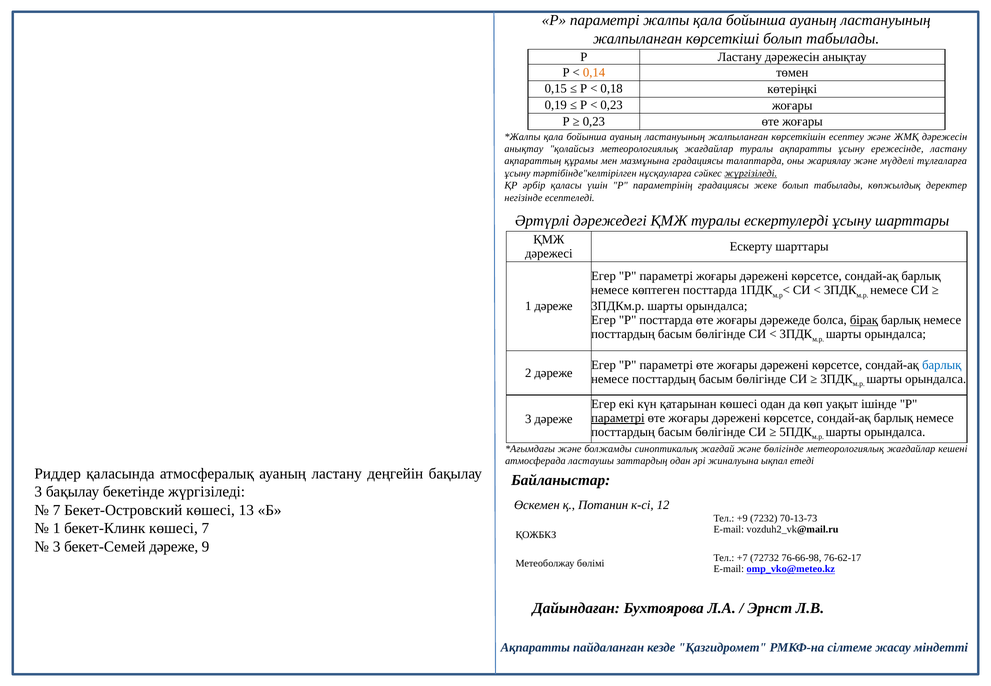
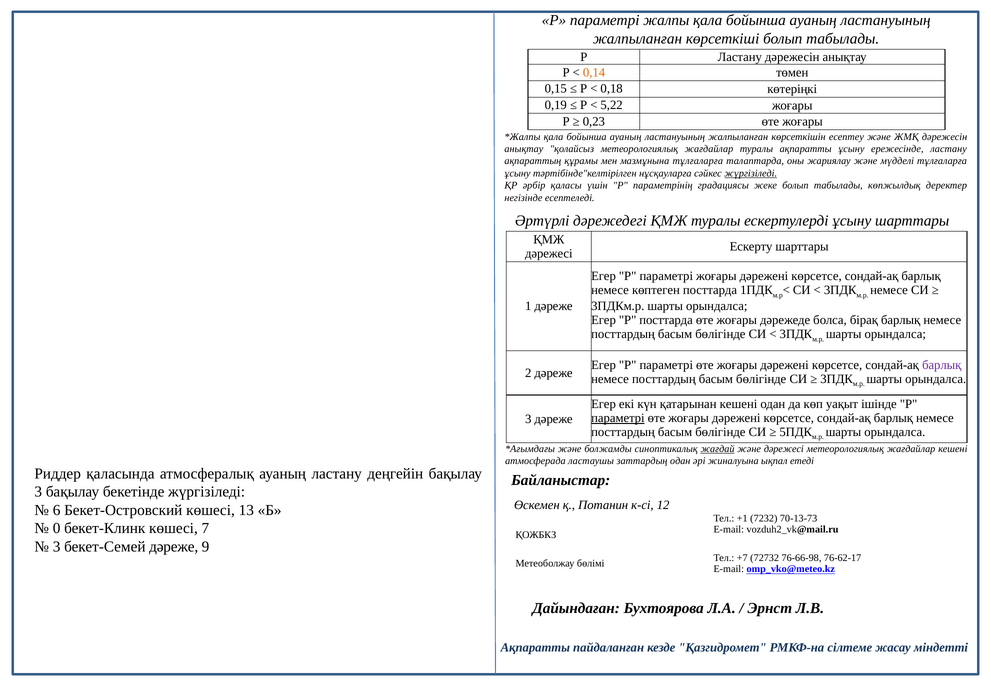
0,23: 0,23 -> 5,22 (612, 105)
мазмұнына градациясы: градациясы -> тұлғаларға (698, 161)
бірақ underline: present -> none (864, 320)
барлық colour: blue -> purple (942, 365)
қатарынан көшесі: көшесі -> кешені (739, 404)
жағдай underline: none -> present (718, 449)
және бөлігінде: бөлігінде -> дәрежесі (784, 449)
7: 7 -> 6 (57, 510)
+9: +9 -> +1 (742, 518)
1: 1 -> 0 (57, 528)
